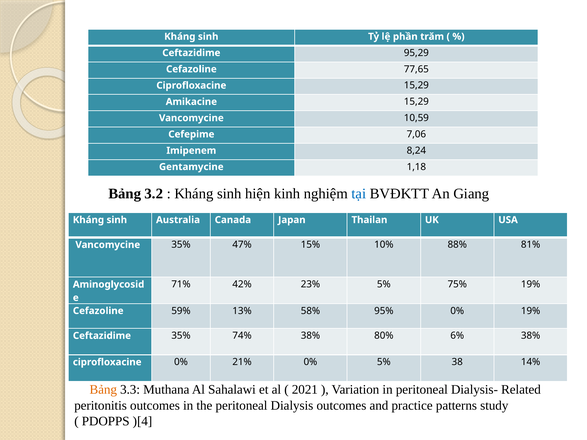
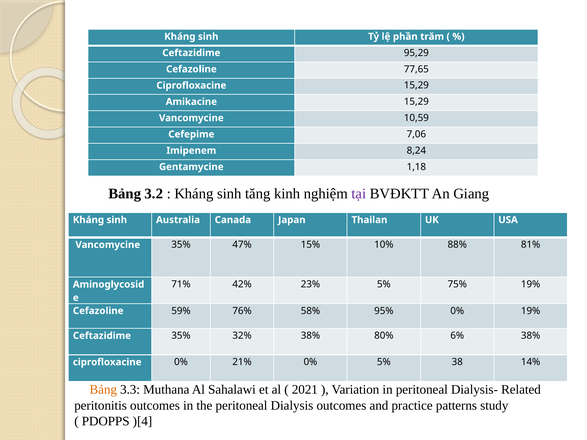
hiện: hiện -> tăng (258, 194)
tại colour: blue -> purple (359, 194)
13%: 13% -> 76% (242, 311)
74%: 74% -> 32% (242, 336)
